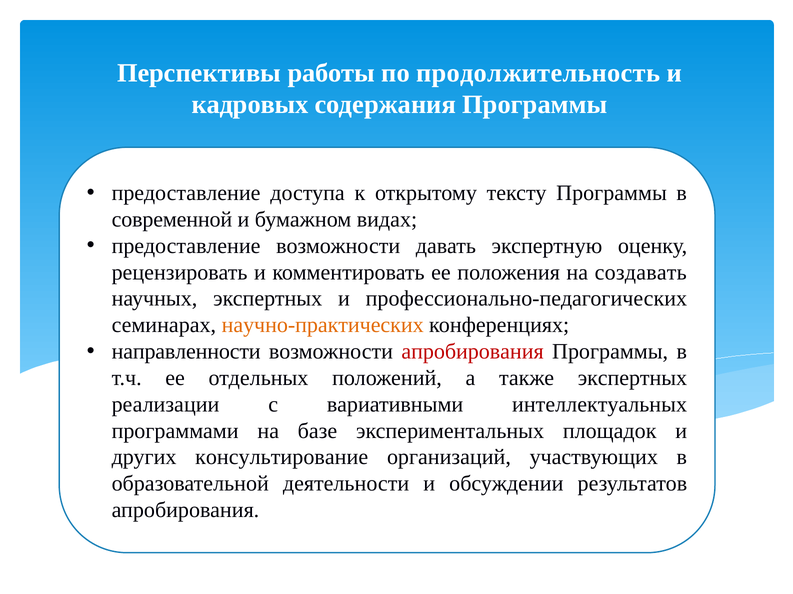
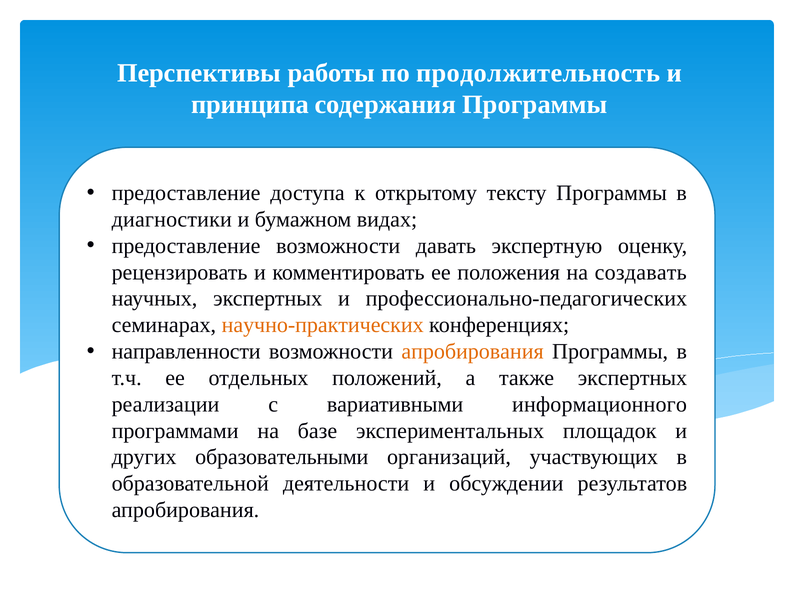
кадровых: кадровых -> принципа (250, 105)
современной: современной -> диагностики (172, 220)
апробирования colour: red -> orange (473, 352)
интеллектуальных: интеллектуальных -> информационного (600, 405)
консультирование: консультирование -> образовательными (282, 458)
